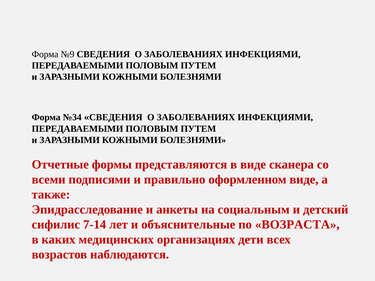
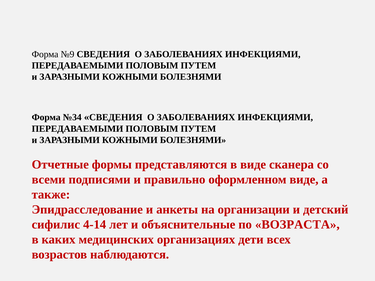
социальным: социальным -> организации (254, 210)
7-14: 7-14 -> 4-14 (95, 225)
